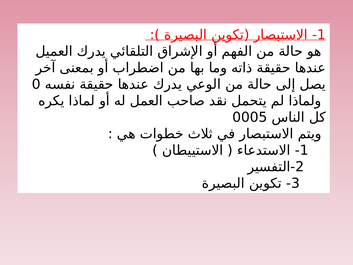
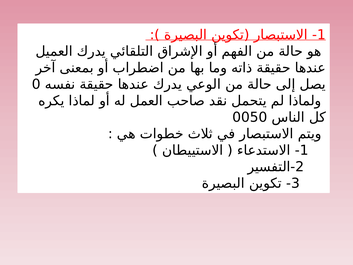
0005: 0005 -> 0050 (250, 117)
